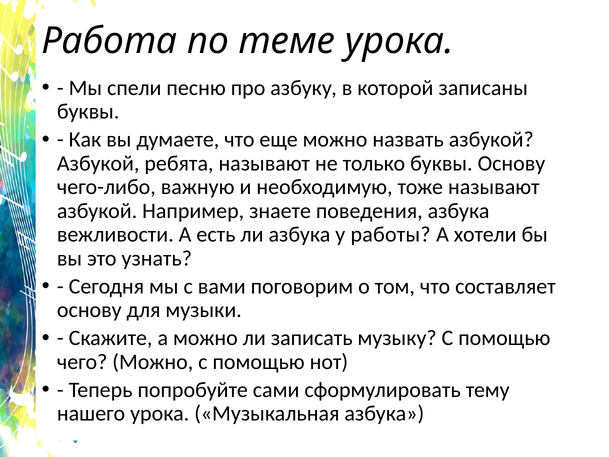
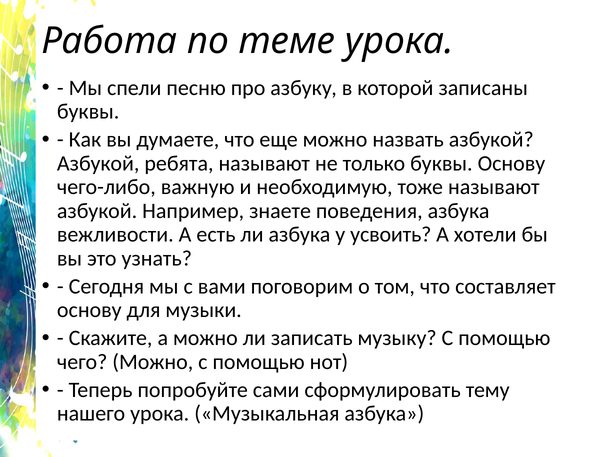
работы: работы -> усвоить (391, 234)
